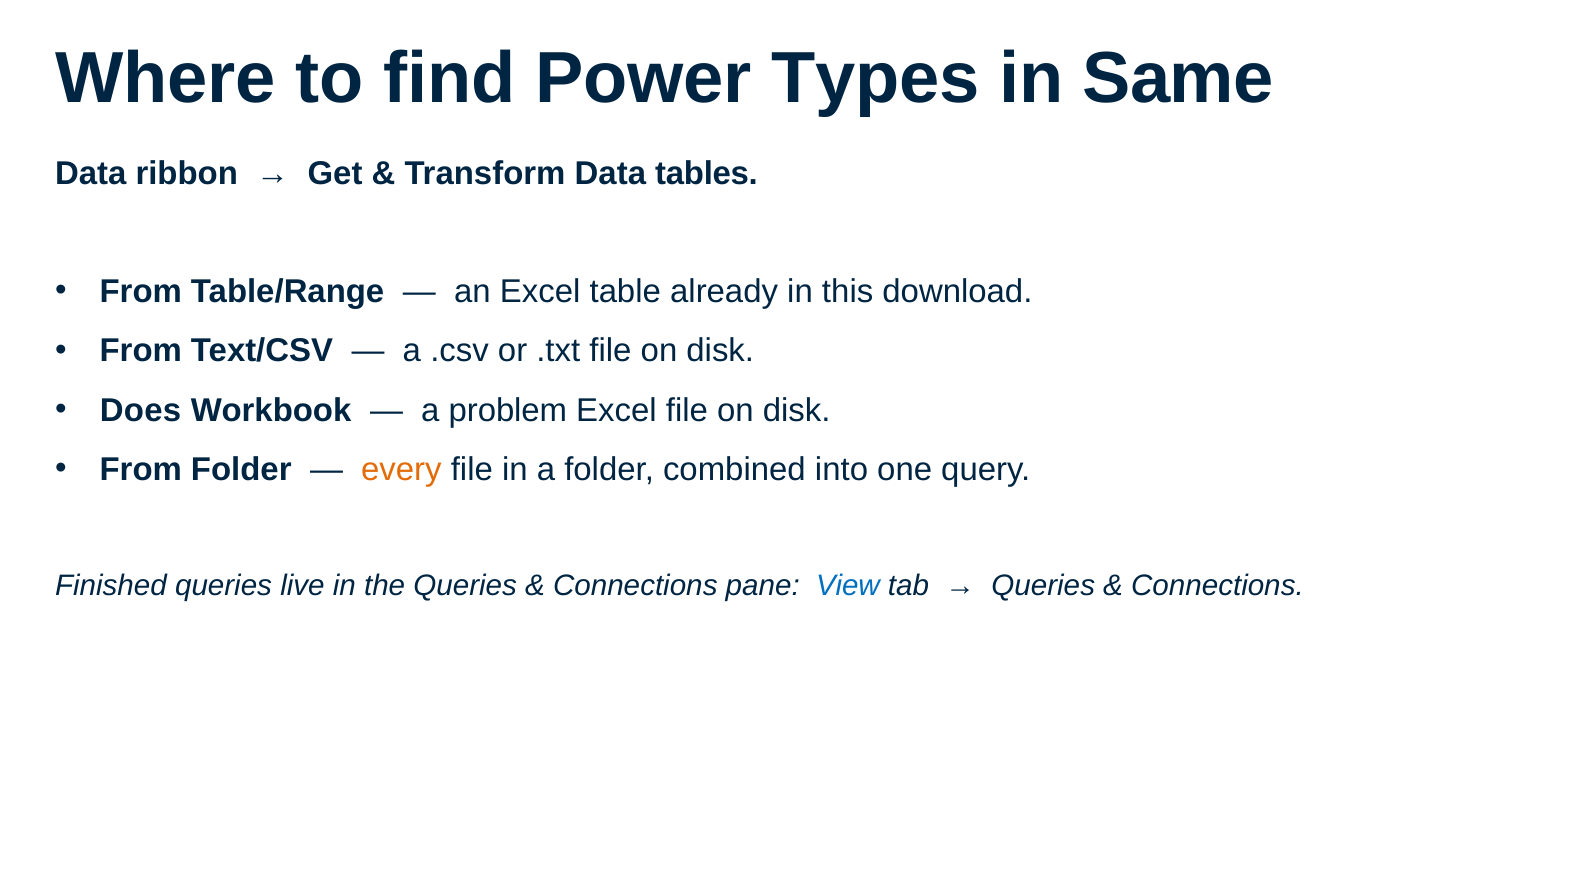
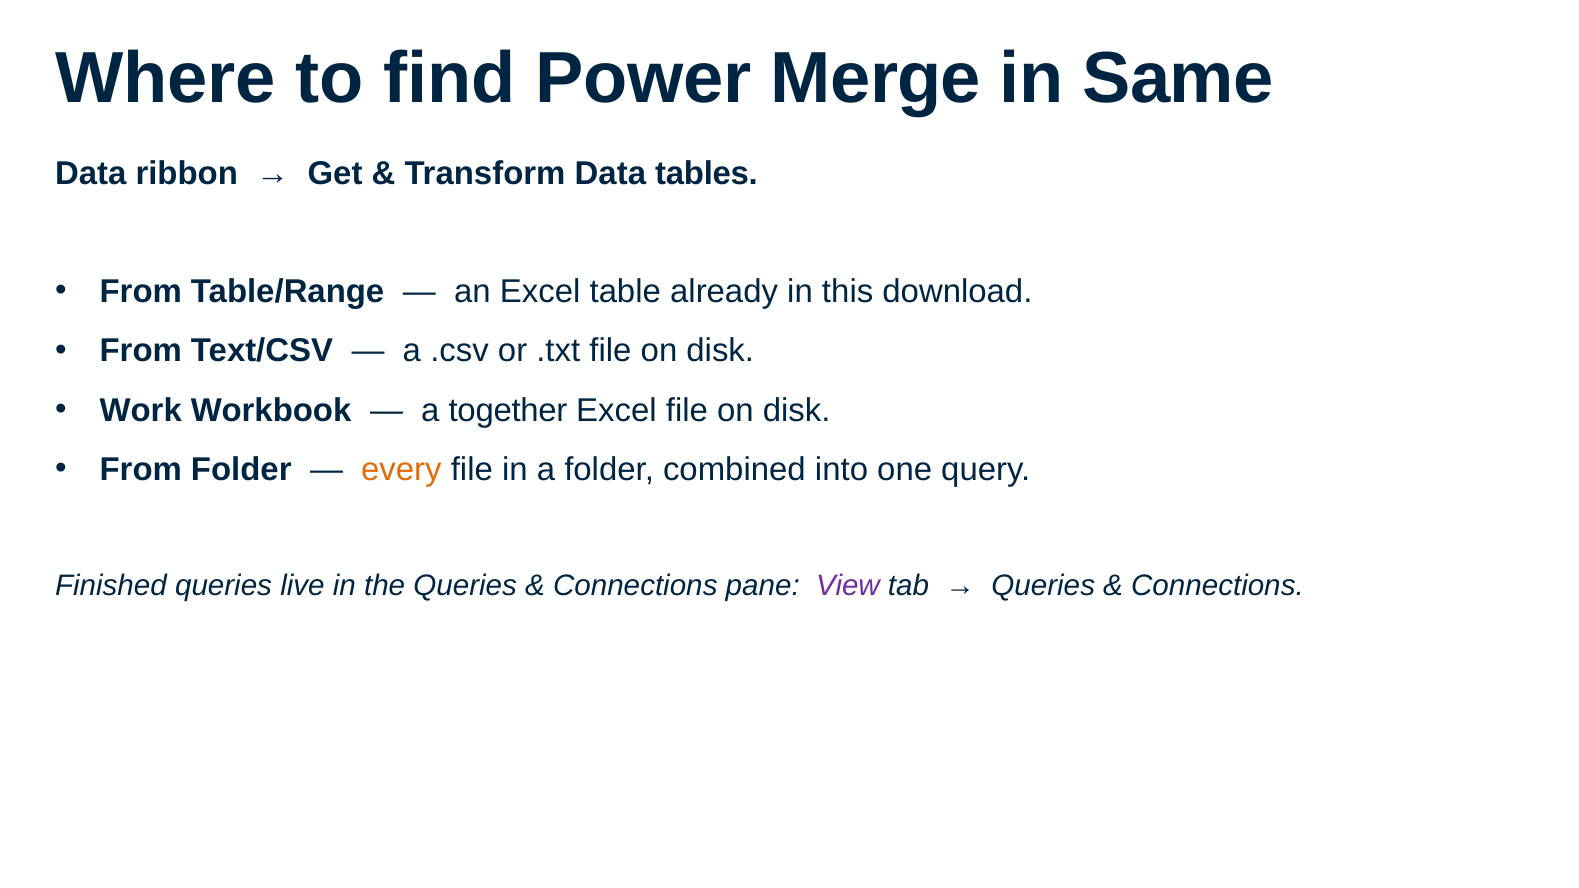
Types: Types -> Merge (876, 79)
Does: Does -> Work (141, 410)
problem: problem -> together (508, 410)
View colour: blue -> purple (848, 586)
